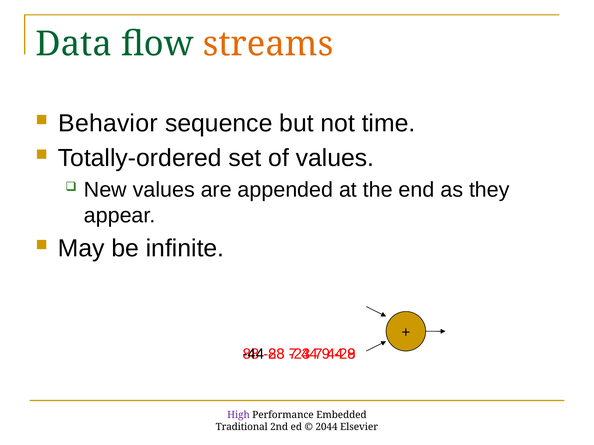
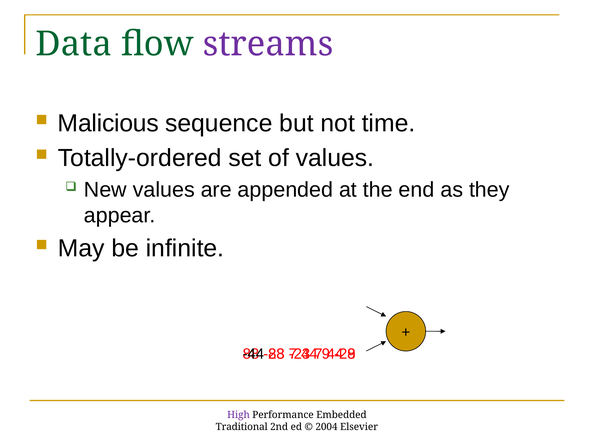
streams colour: orange -> purple (268, 44)
Behavior: Behavior -> Malicious (108, 123)
2044: 2044 -> 2004 (327, 427)
